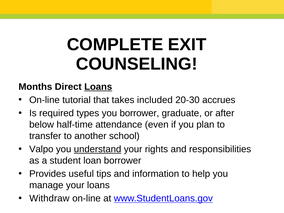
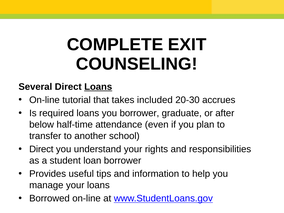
Months: Months -> Several (35, 87)
required types: types -> loans (88, 113)
Valpo: Valpo -> Direct (41, 149)
understand underline: present -> none (98, 149)
Withdraw: Withdraw -> Borrowed (49, 198)
